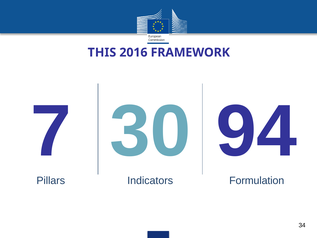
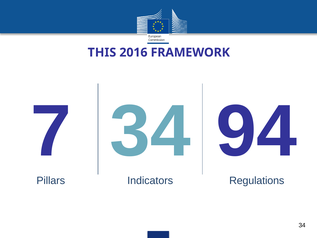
7 30: 30 -> 34 (150, 131)
Formulation: Formulation -> Regulations (257, 180)
